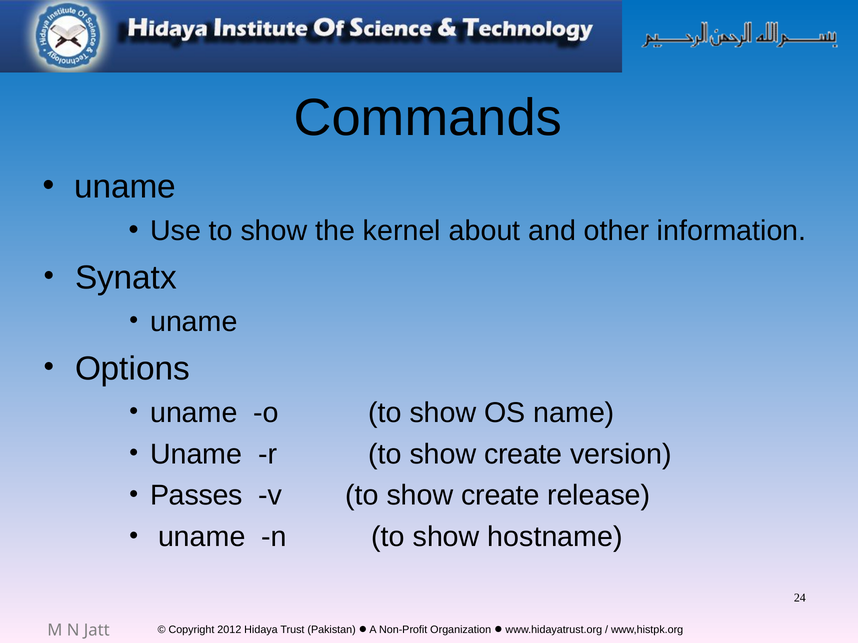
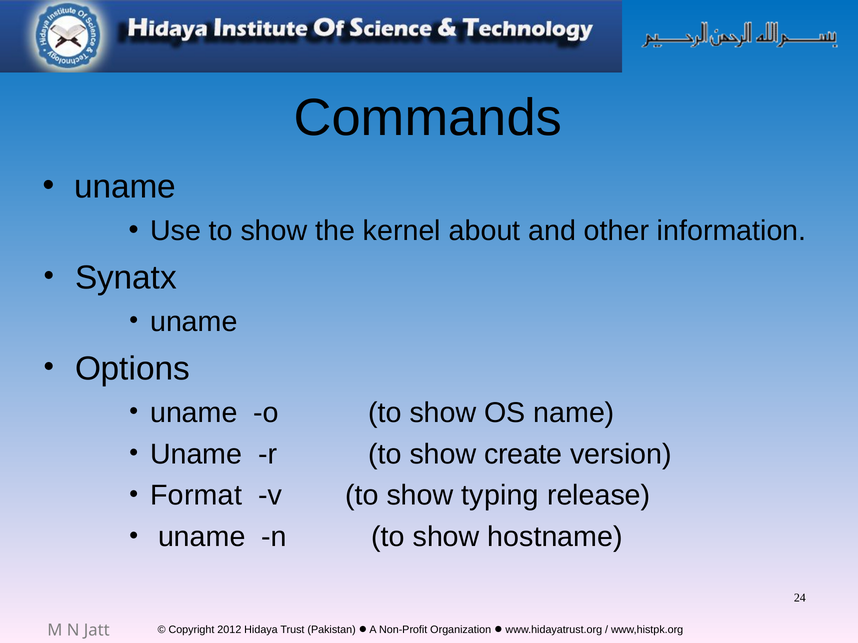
Passes: Passes -> Format (196, 496)
v to show create: create -> typing (500, 496)
